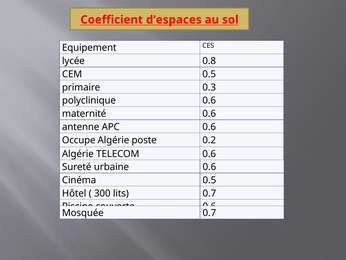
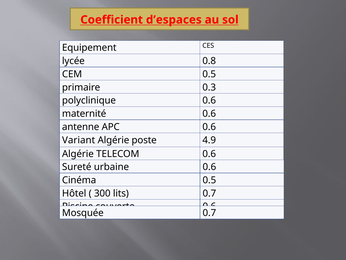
Occupe: Occupe -> Variant (79, 140)
0.2: 0.2 -> 4.9 (209, 140)
